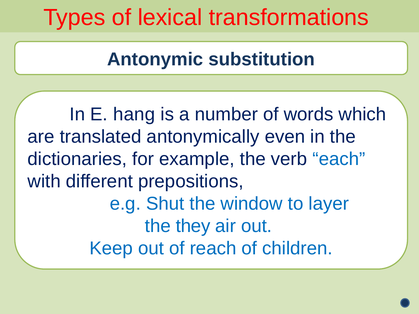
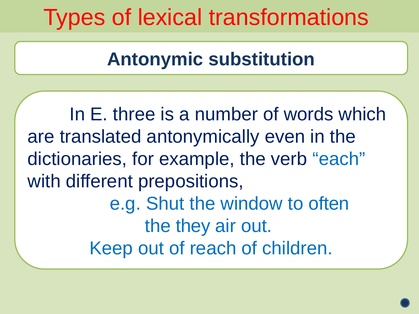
hang: hang -> three (134, 114)
layer: layer -> often (329, 204)
